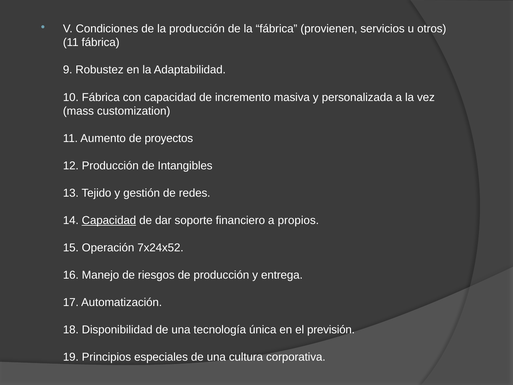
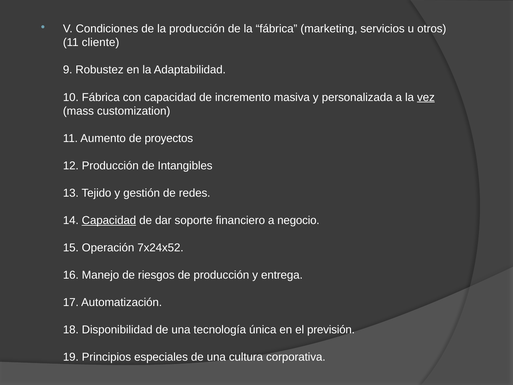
provienen: provienen -> marketing (329, 29)
11 fábrica: fábrica -> cliente (101, 42)
vez underline: none -> present (426, 97)
propios: propios -> negocio (298, 220)
